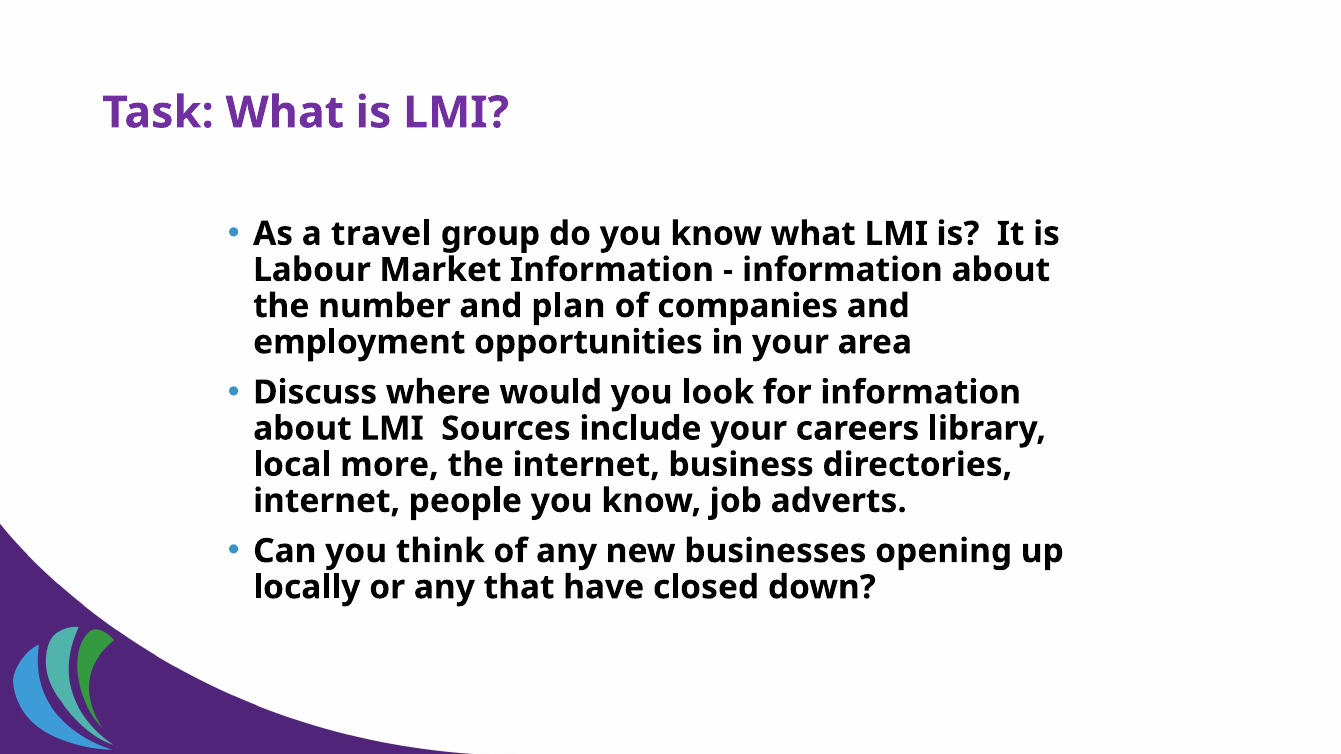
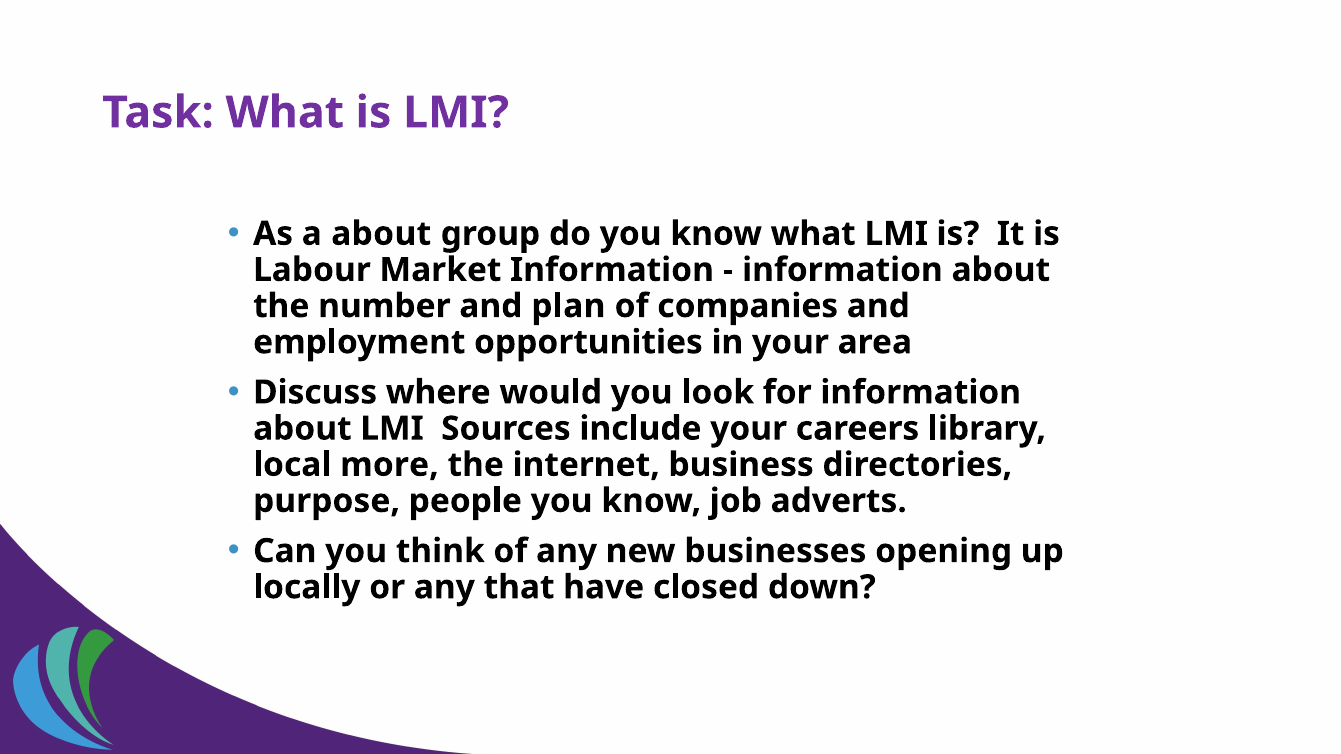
a travel: travel -> about (381, 234)
internet: internet -> purpose (327, 501)
